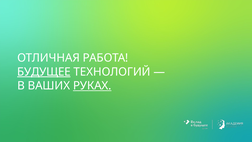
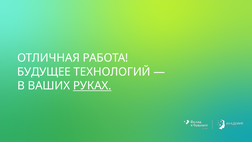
БУДУЩЕЕ underline: present -> none (44, 72)
